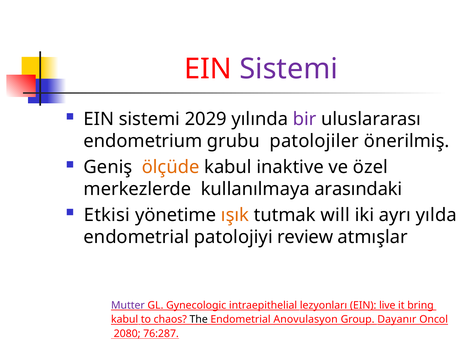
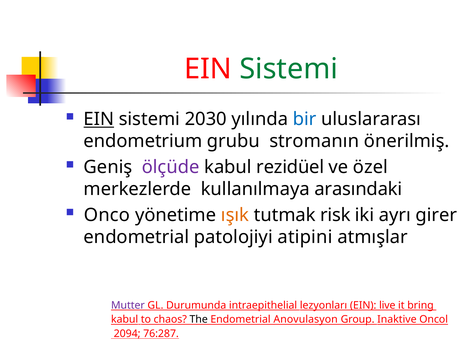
Sistemi colour: purple -> green (289, 69)
EIN underline: none -> present (99, 119)
2029: 2029 -> 2030 (206, 119)
bir colour: purple -> blue (305, 119)
patolojiler: patolojiler -> stromanın (314, 141)
ölçüde colour: orange -> purple (171, 167)
inaktive: inaktive -> rezidüel (290, 167)
Etkisi: Etkisi -> Onco (107, 215)
will: will -> risk (335, 215)
yılda: yılda -> girer (436, 215)
review: review -> atipini (305, 237)
Gynecologic: Gynecologic -> Durumunda (196, 305)
Dayanır: Dayanır -> Inaktive (397, 319)
2080: 2080 -> 2094 (127, 334)
